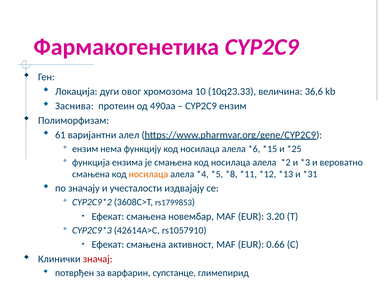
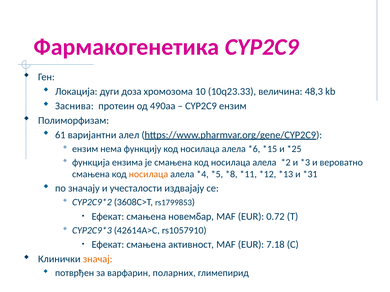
овог: овог -> доза (131, 92)
36,6: 36,6 -> 48,3 (314, 92)
3.20: 3.20 -> 0.72 (275, 217)
0.66: 0.66 -> 7.18 (275, 245)
значај colour: red -> orange (98, 259)
супстанце: супстанце -> поларних (174, 273)
